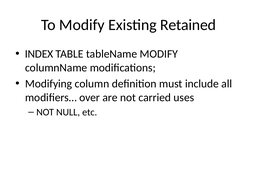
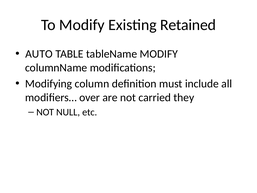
INDEX: INDEX -> AUTO (39, 54)
uses: uses -> they (184, 97)
